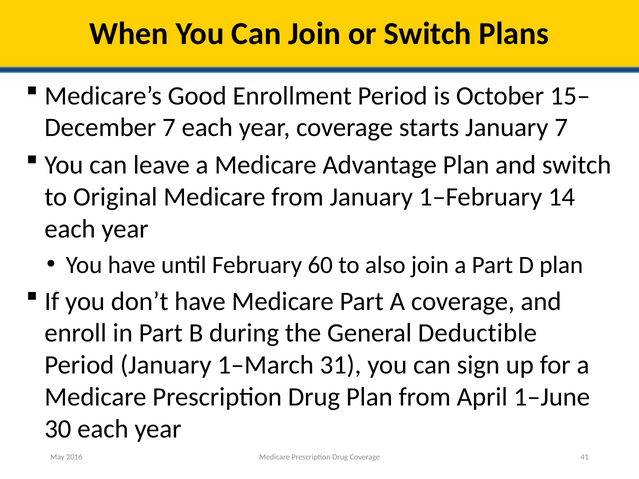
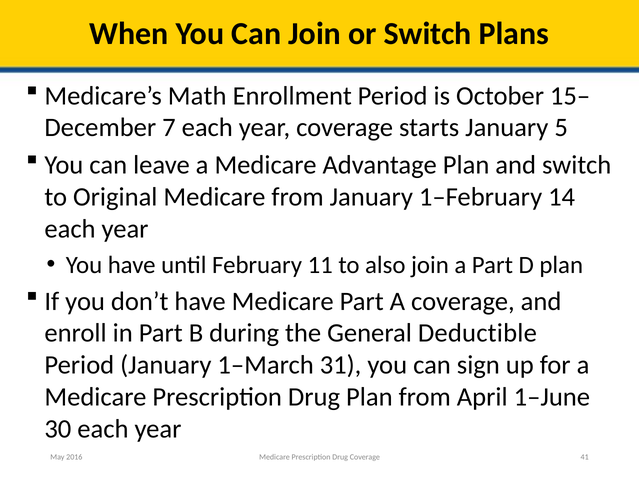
Good: Good -> Math (197, 96)
January 7: 7 -> 5 (561, 128)
60: 60 -> 11 (320, 265)
